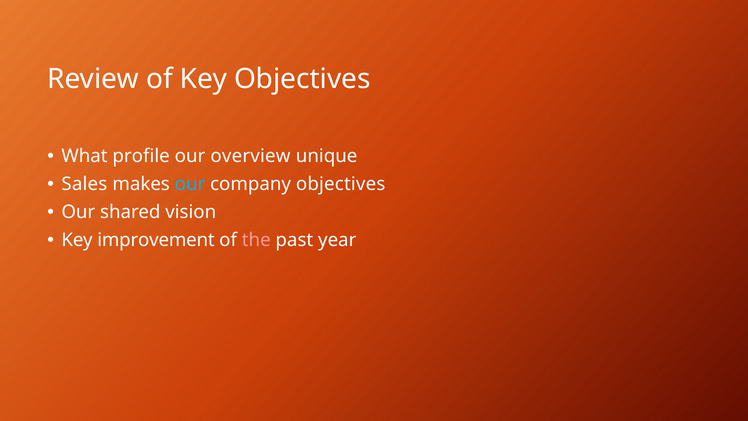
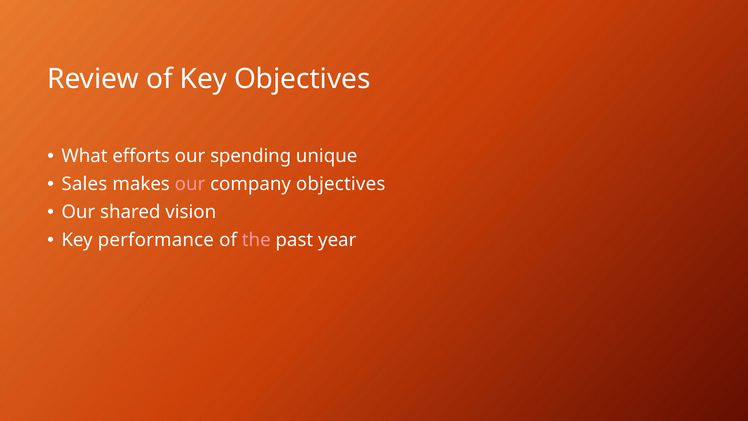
profile: profile -> efforts (141, 156)
overview: overview -> spending (251, 156)
our colour: light blue -> pink (190, 184)
improvement: improvement -> performance (156, 240)
